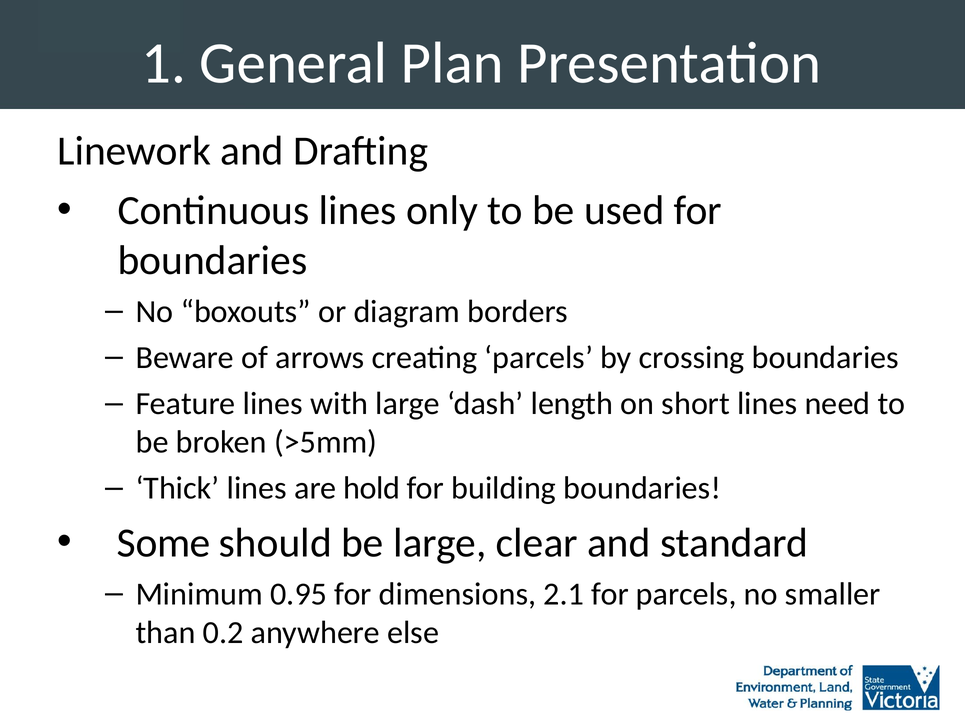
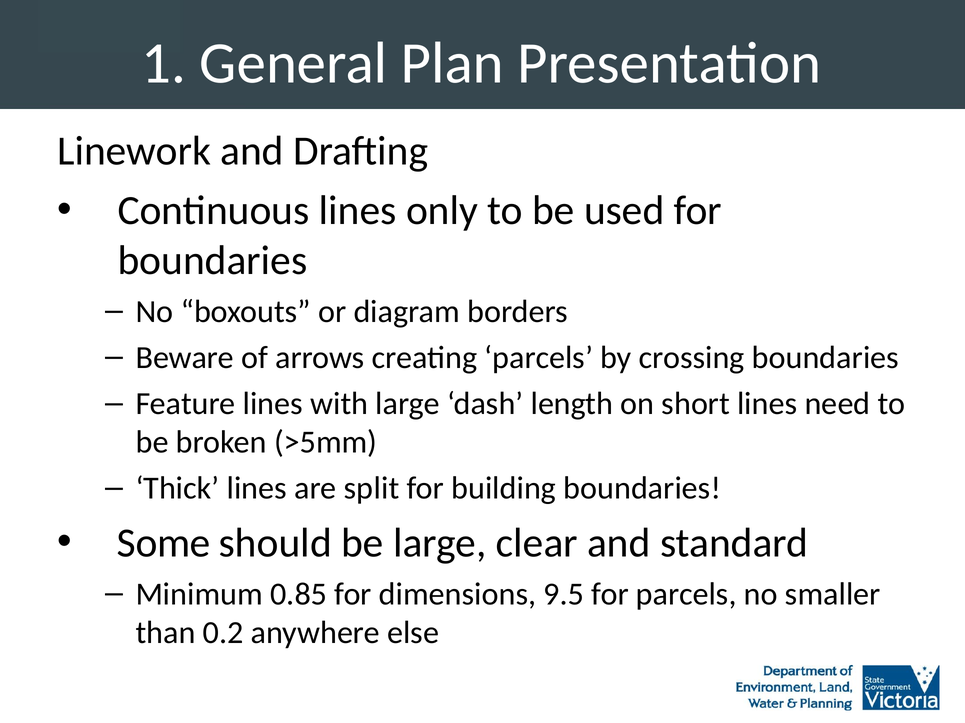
hold: hold -> split (372, 489)
0.95: 0.95 -> 0.85 (299, 595)
2.1: 2.1 -> 9.5 (564, 595)
